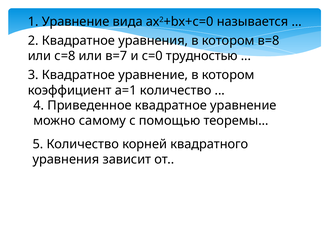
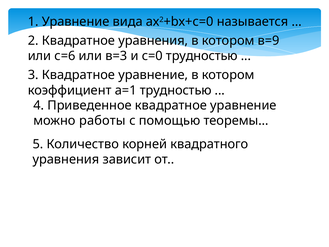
в=8: в=8 -> в=9 (269, 41)
с=8: с=8 -> с=6 (65, 56)
в=7: в=7 -> в=3 (116, 56)
а=1 количество: количество -> трудностью (176, 90)
самому: самому -> работы (102, 121)
